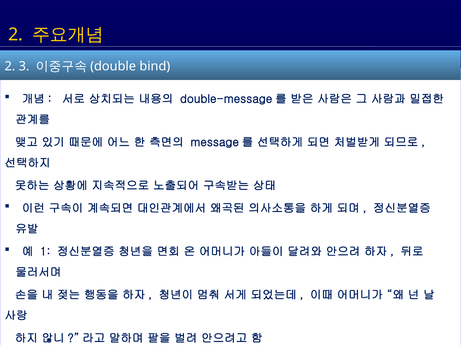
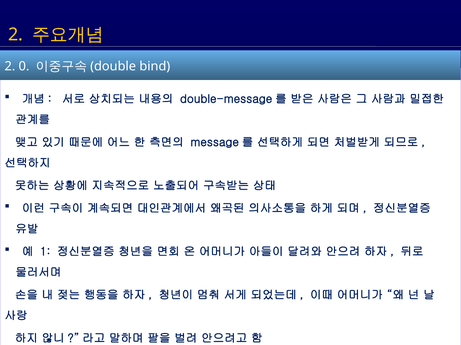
3: 3 -> 0 (24, 66)
